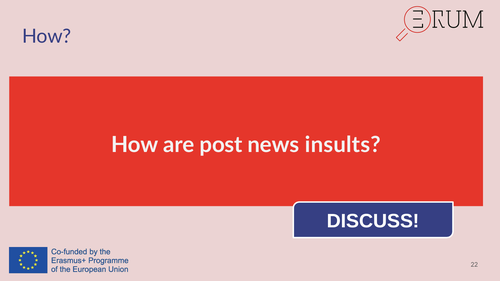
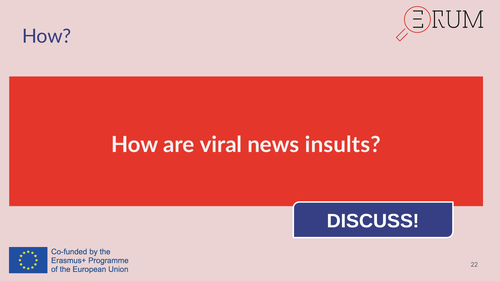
post: post -> viral (221, 145)
